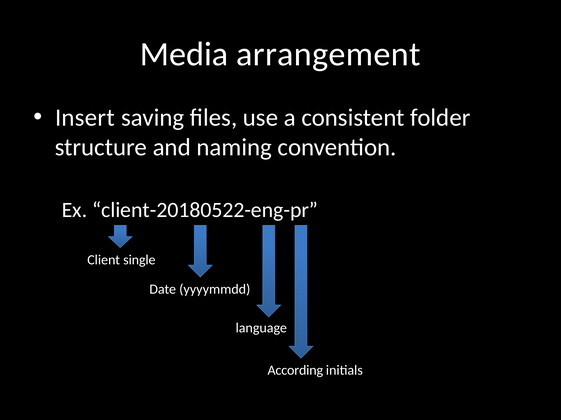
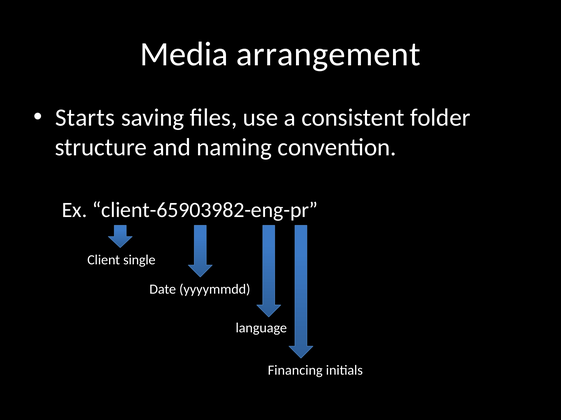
Insert: Insert -> Starts (85, 118)
client-20180522-eng-pr: client-20180522-eng-pr -> client-65903982-eng-pr (205, 210)
According: According -> Financing (295, 371)
